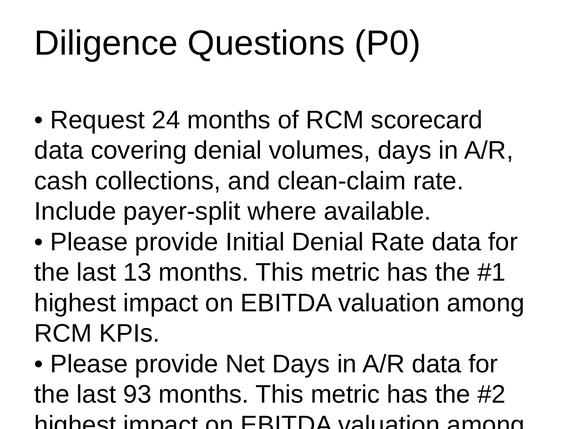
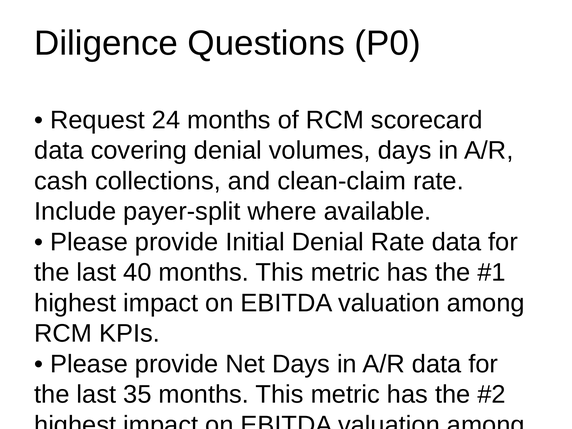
13: 13 -> 40 (137, 273)
93: 93 -> 35 (137, 395)
